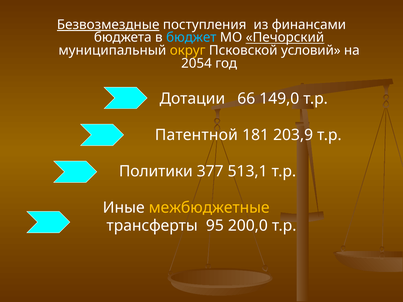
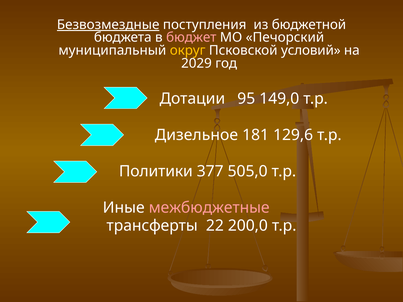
финансами: финансами -> бюджетной (309, 25)
бюджет colour: light blue -> pink (191, 38)
Печорский underline: present -> none (285, 38)
2054: 2054 -> 2029 (196, 63)
66: 66 -> 95 (246, 99)
Патентной: Патентной -> Дизельное (196, 135)
203,9: 203,9 -> 129,6 (293, 135)
513,1: 513,1 -> 505,0 (248, 171)
межбюджетные colour: yellow -> pink (209, 208)
95: 95 -> 22 (215, 226)
